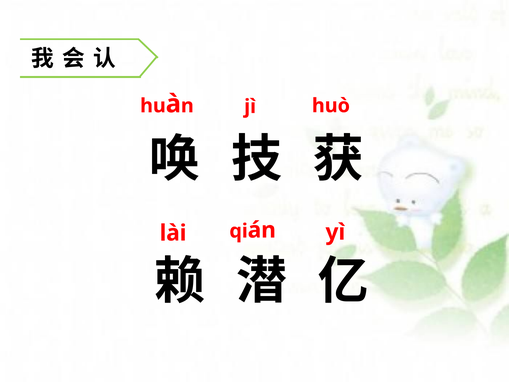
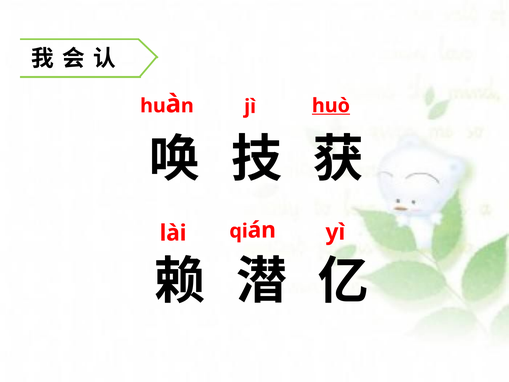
huò underline: none -> present (331, 106)
